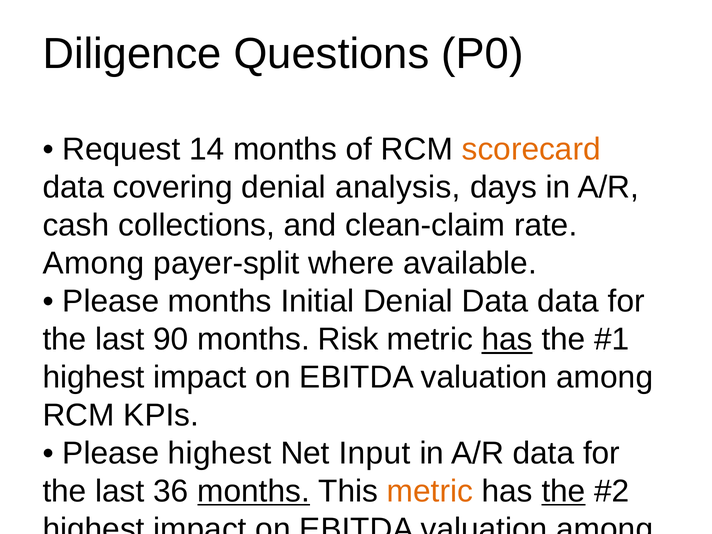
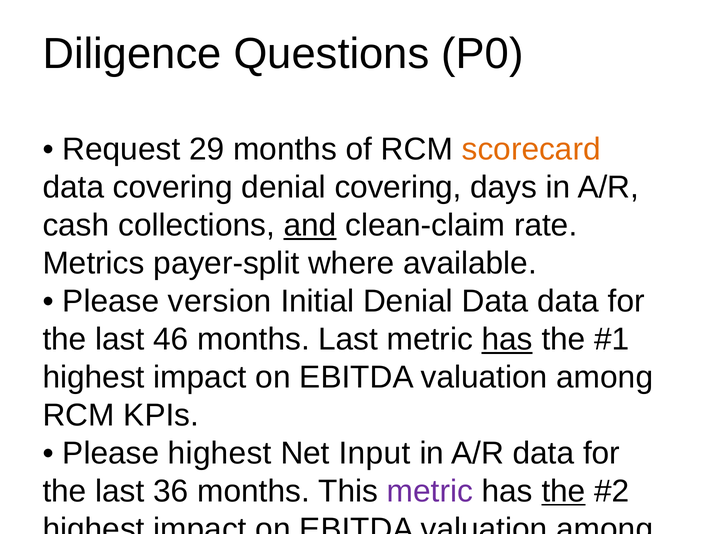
14: 14 -> 29 (207, 149)
denial analysis: analysis -> covering (398, 187)
and underline: none -> present (310, 225)
Among: Among -> Metrics (94, 263)
Please months: months -> version (220, 301)
90: 90 -> 46 (171, 339)
months Risk: Risk -> Last (348, 339)
months underline: present -> none (254, 491)
metric colour: orange -> purple (430, 491)
